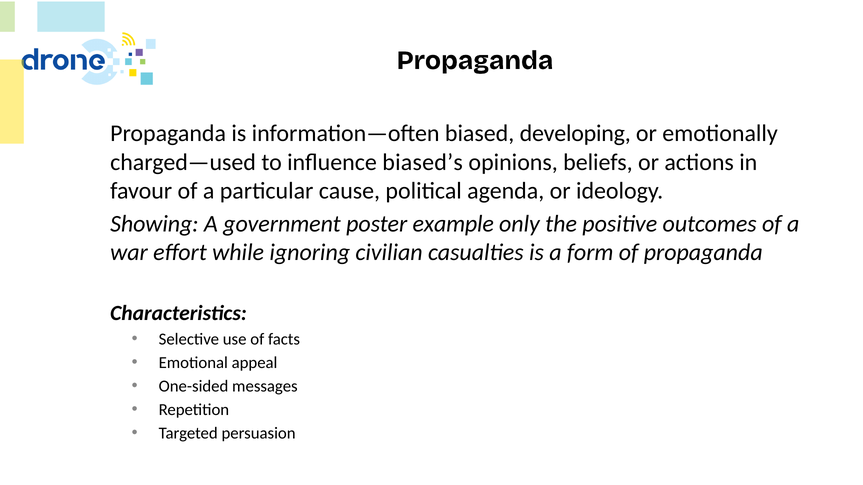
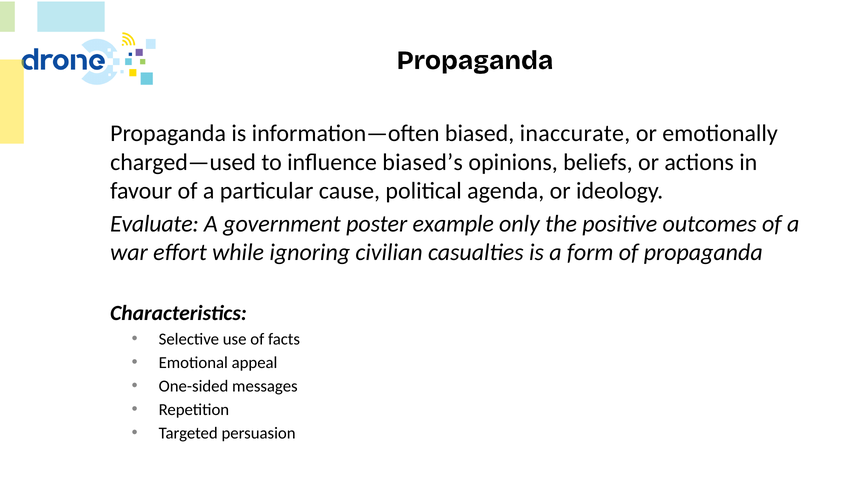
developing: developing -> inaccurate (575, 134)
Showing: Showing -> Evaluate (154, 224)
